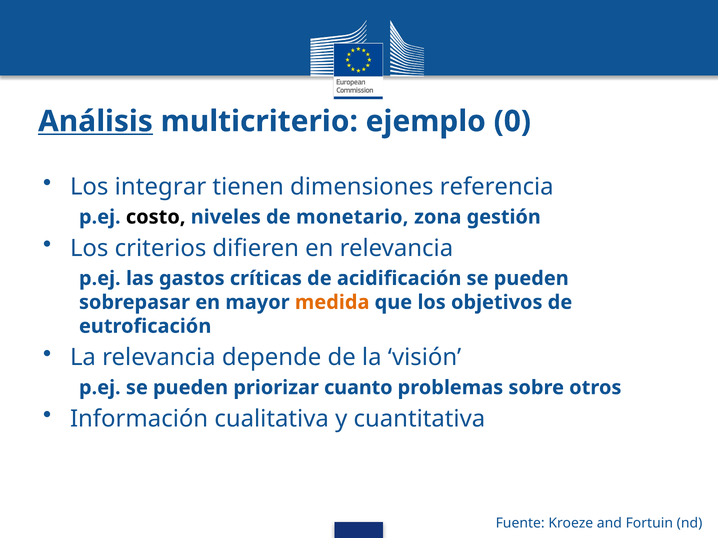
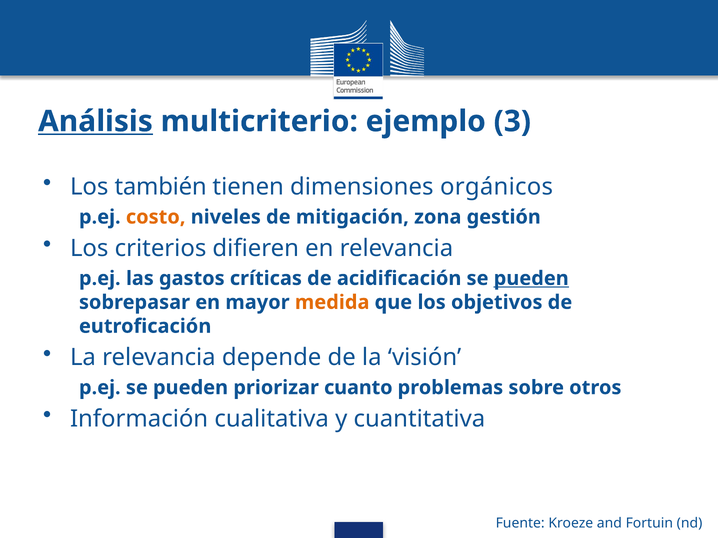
0: 0 -> 3 (512, 121)
integrar: integrar -> también (161, 187)
referencia: referencia -> orgánicos (497, 187)
costo colour: black -> orange (156, 217)
monetario: monetario -> mitigación (352, 217)
pueden underline: none -> present (531, 279)
